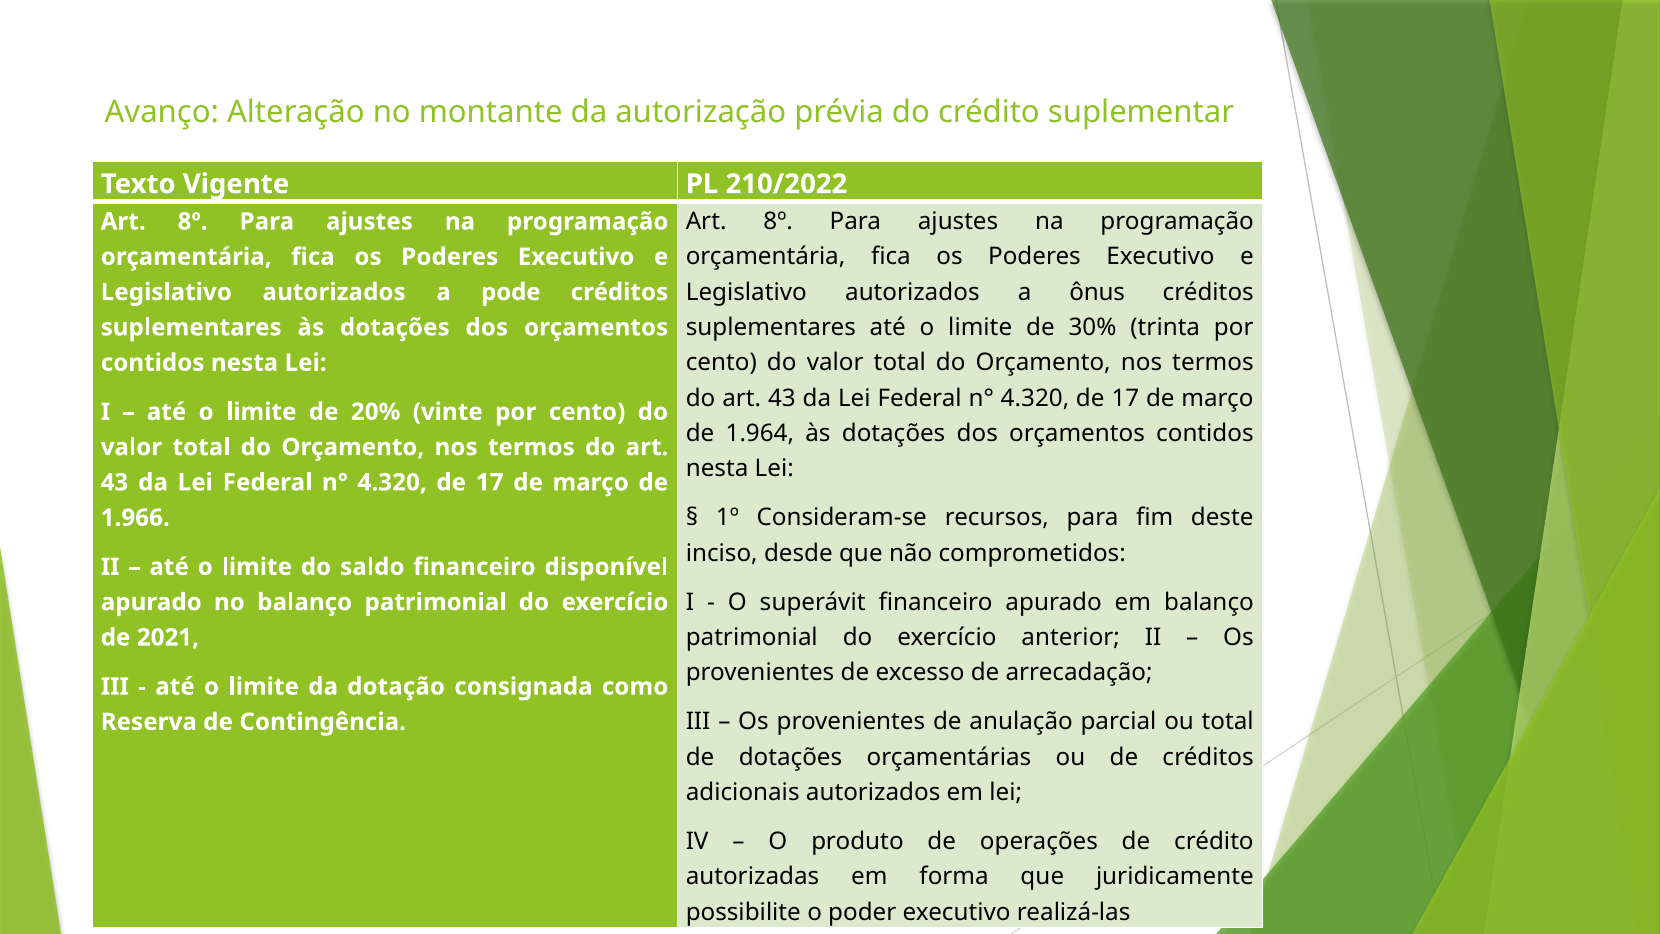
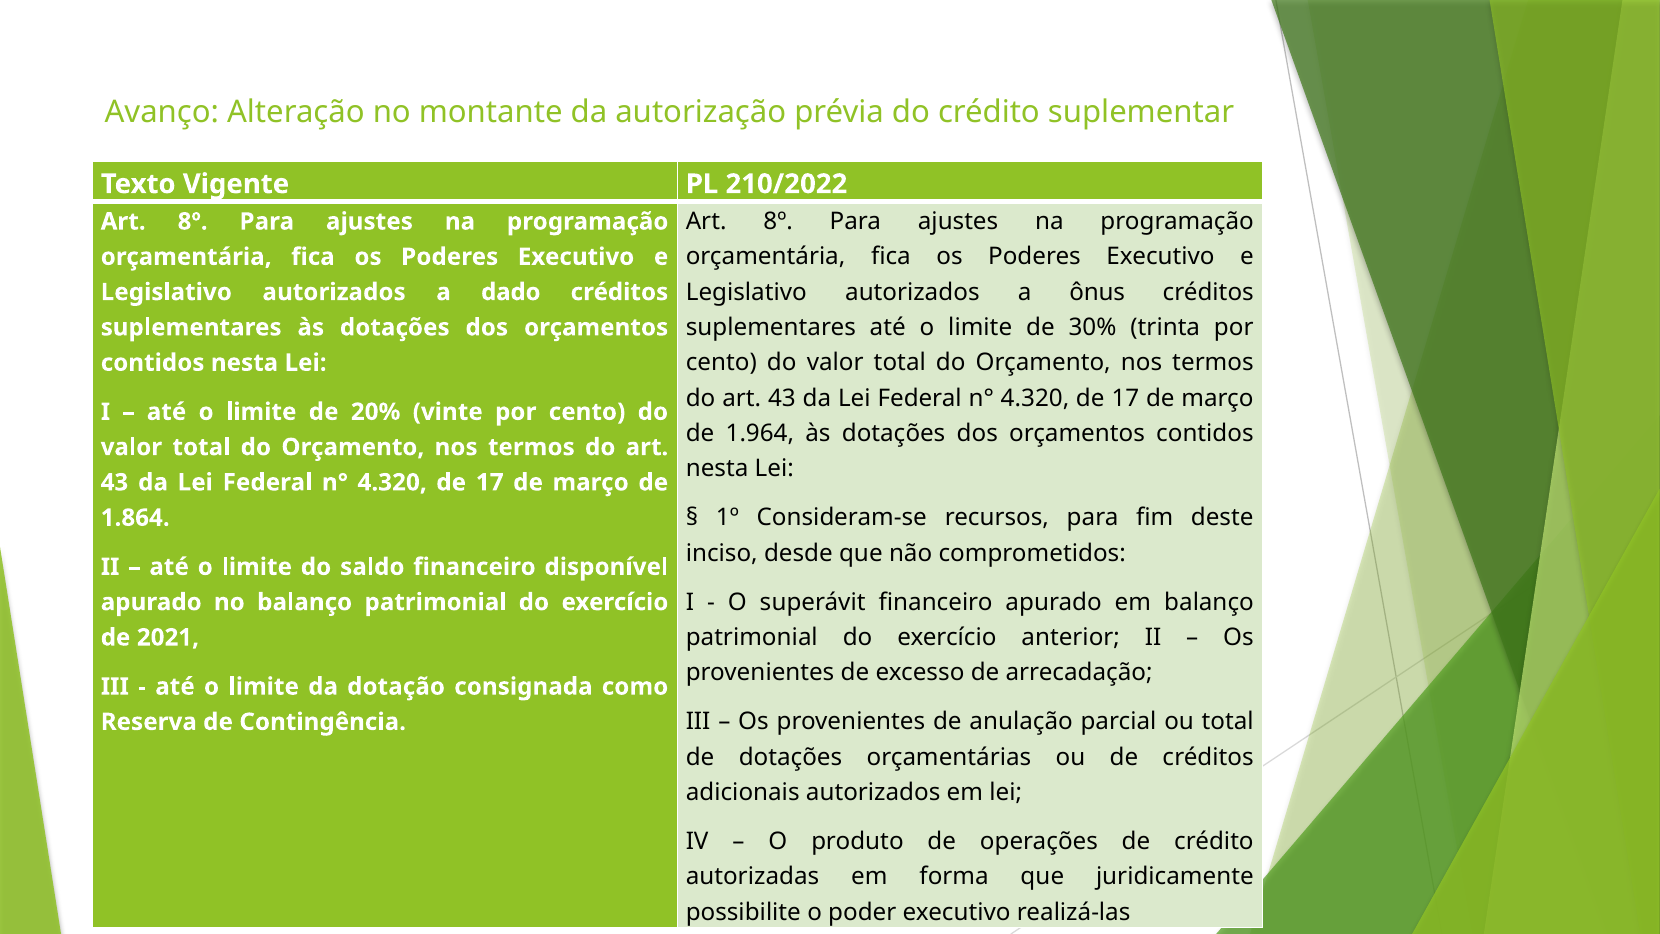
pode: pode -> dado (511, 292)
1.966: 1.966 -> 1.864 (135, 518)
